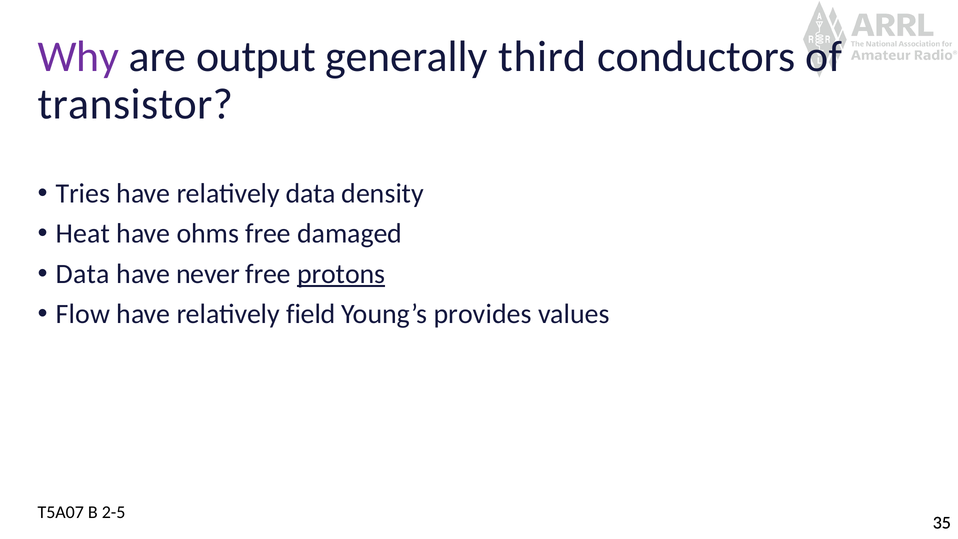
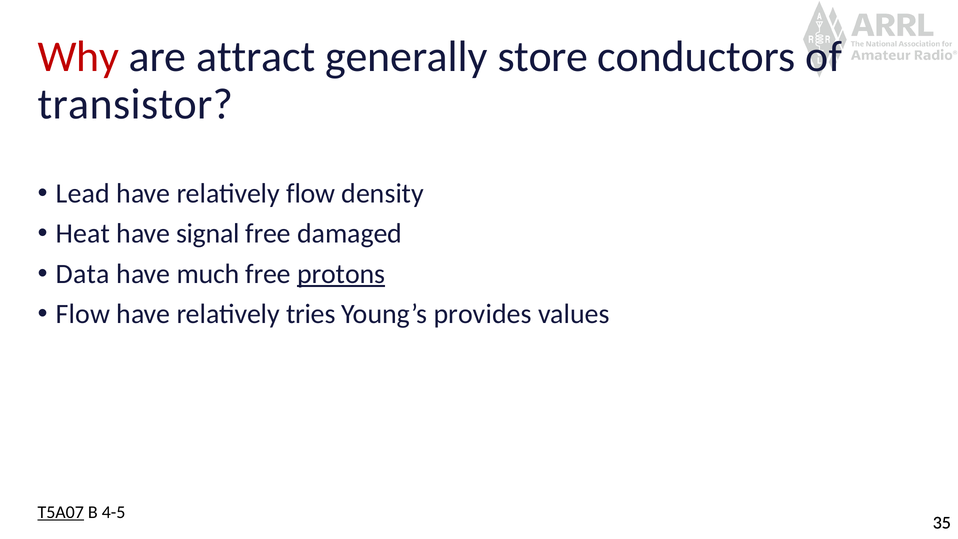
Why colour: purple -> red (78, 57)
output: output -> attract (256, 57)
third: third -> store (543, 57)
Tries: Tries -> Lead (83, 194)
relatively data: data -> flow (311, 194)
ohms: ohms -> signal (208, 234)
never: never -> much (208, 274)
field: field -> tries (311, 314)
T5A07 underline: none -> present (61, 512)
2-5: 2-5 -> 4-5 (114, 512)
